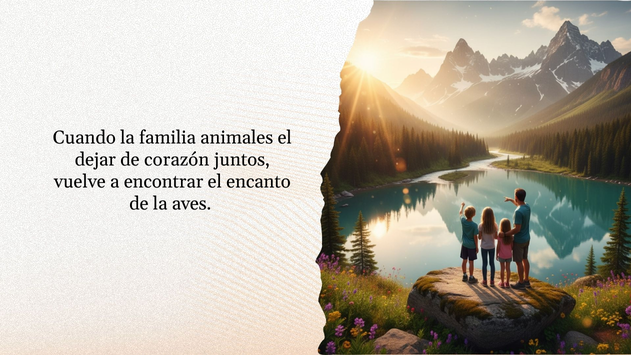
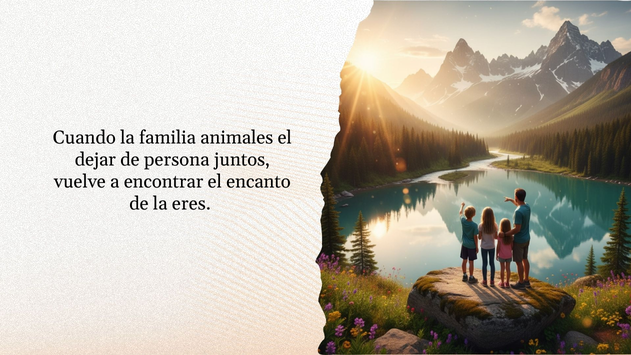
corazón: corazón -> persona (177, 160)
aves: aves -> eres (191, 204)
